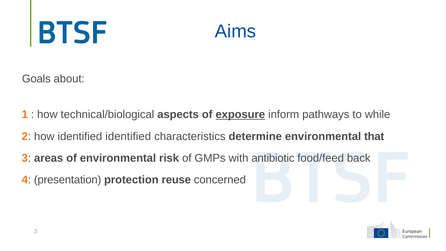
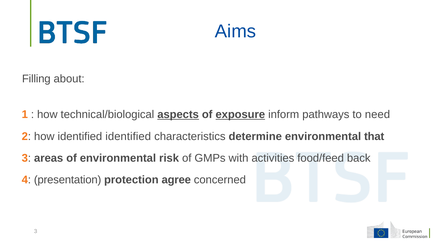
Goals: Goals -> Filling (36, 79)
aspects underline: none -> present (178, 115)
while: while -> need (377, 115)
antibiotic: antibiotic -> activities (273, 158)
reuse: reuse -> agree (176, 180)
